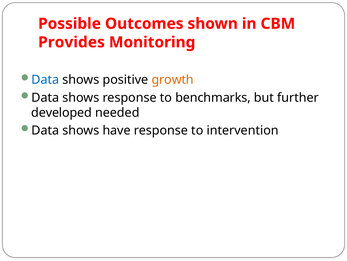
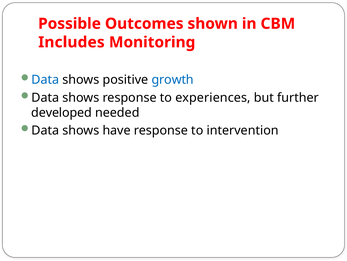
Provides: Provides -> Includes (71, 42)
growth colour: orange -> blue (173, 80)
benchmarks: benchmarks -> experiences (213, 97)
